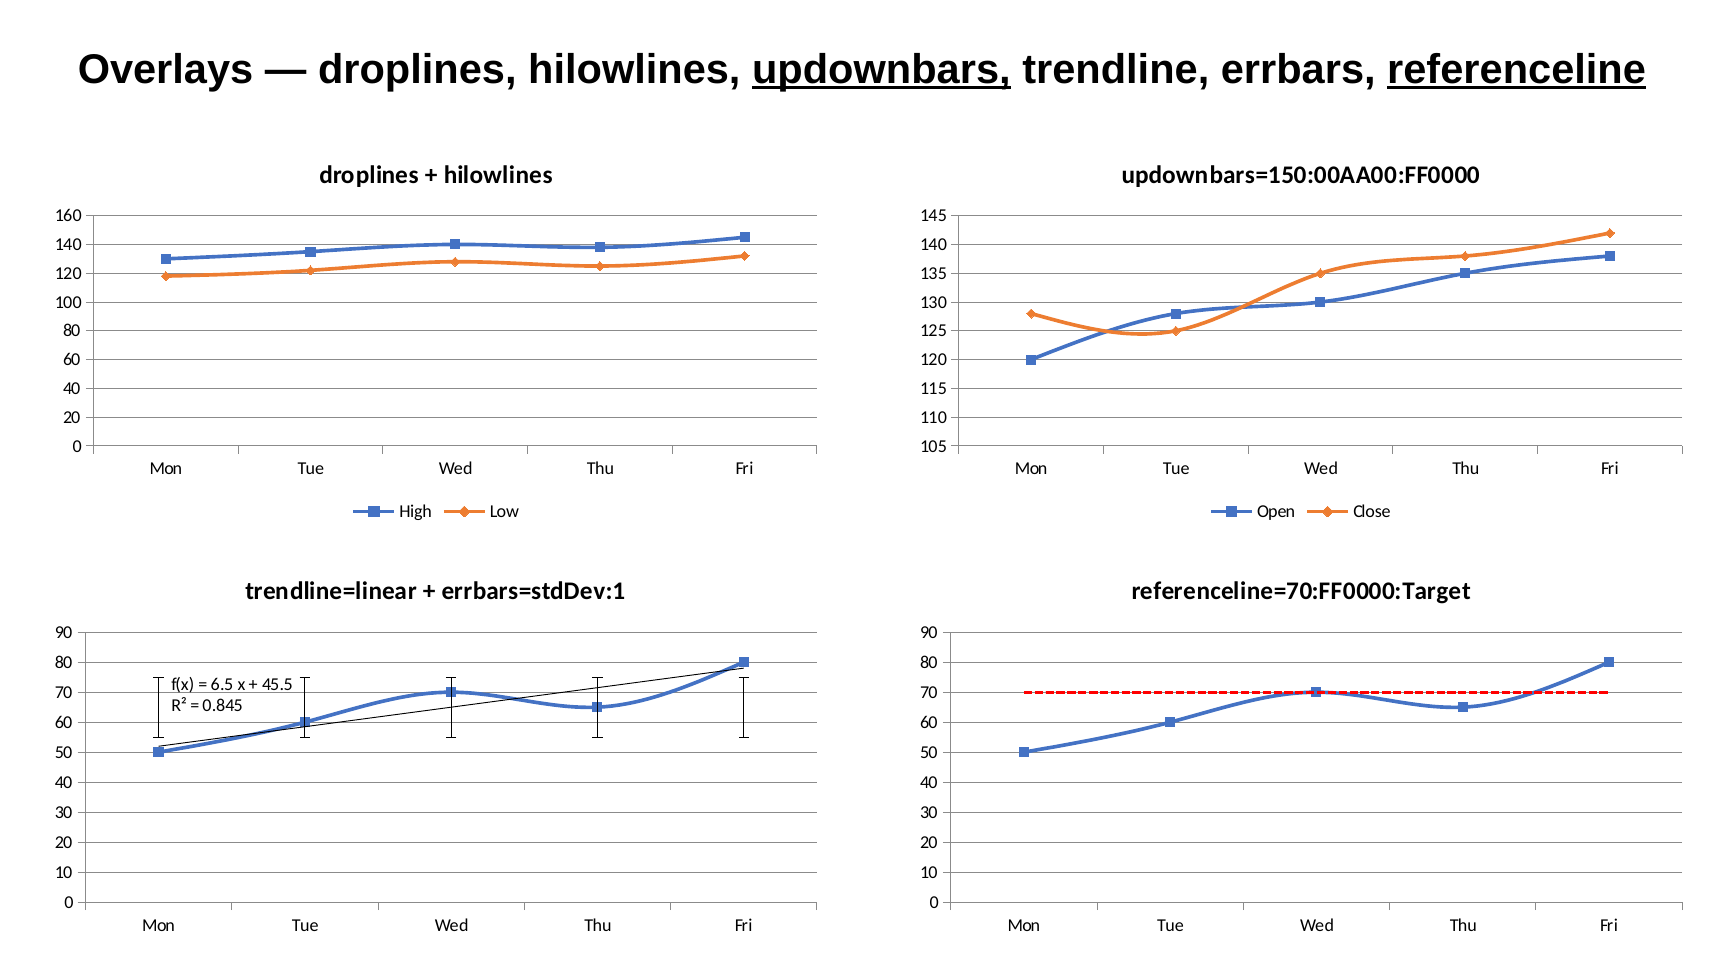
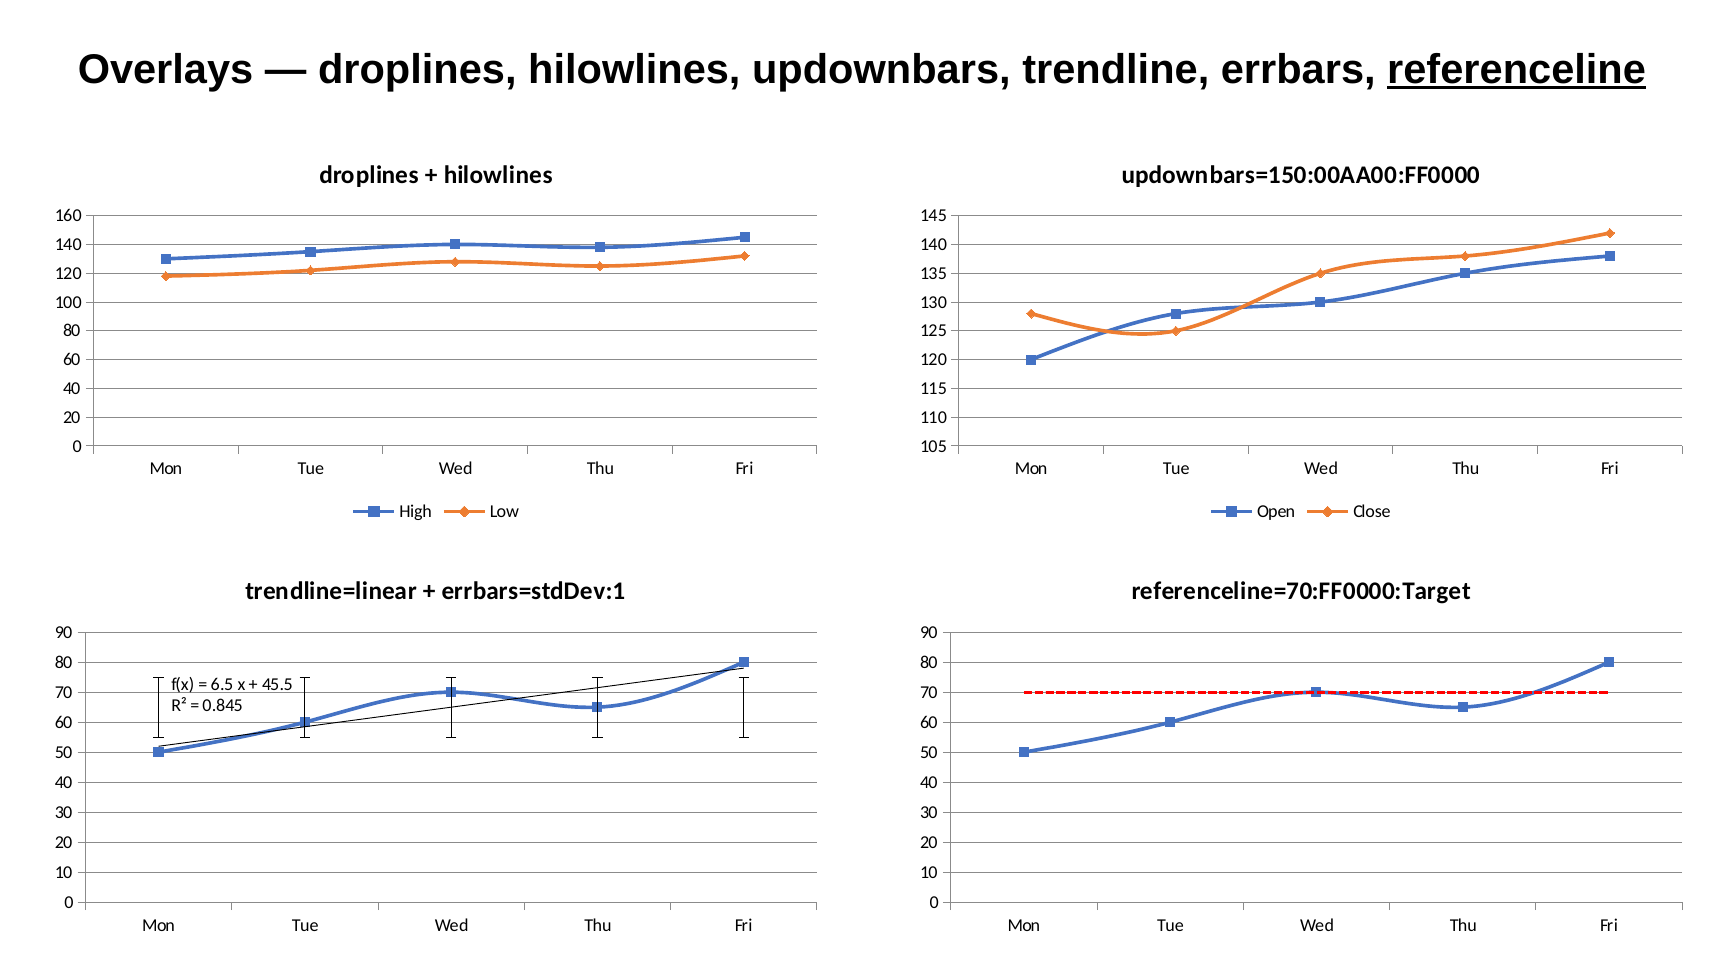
updownbars underline: present -> none (881, 69)
